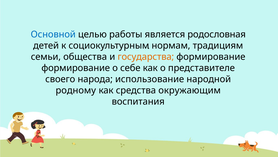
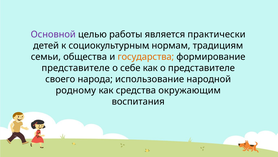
Основной colour: blue -> purple (53, 34)
родословная: родословная -> практически (217, 34)
формирование: формирование -> представителе (76, 68)
